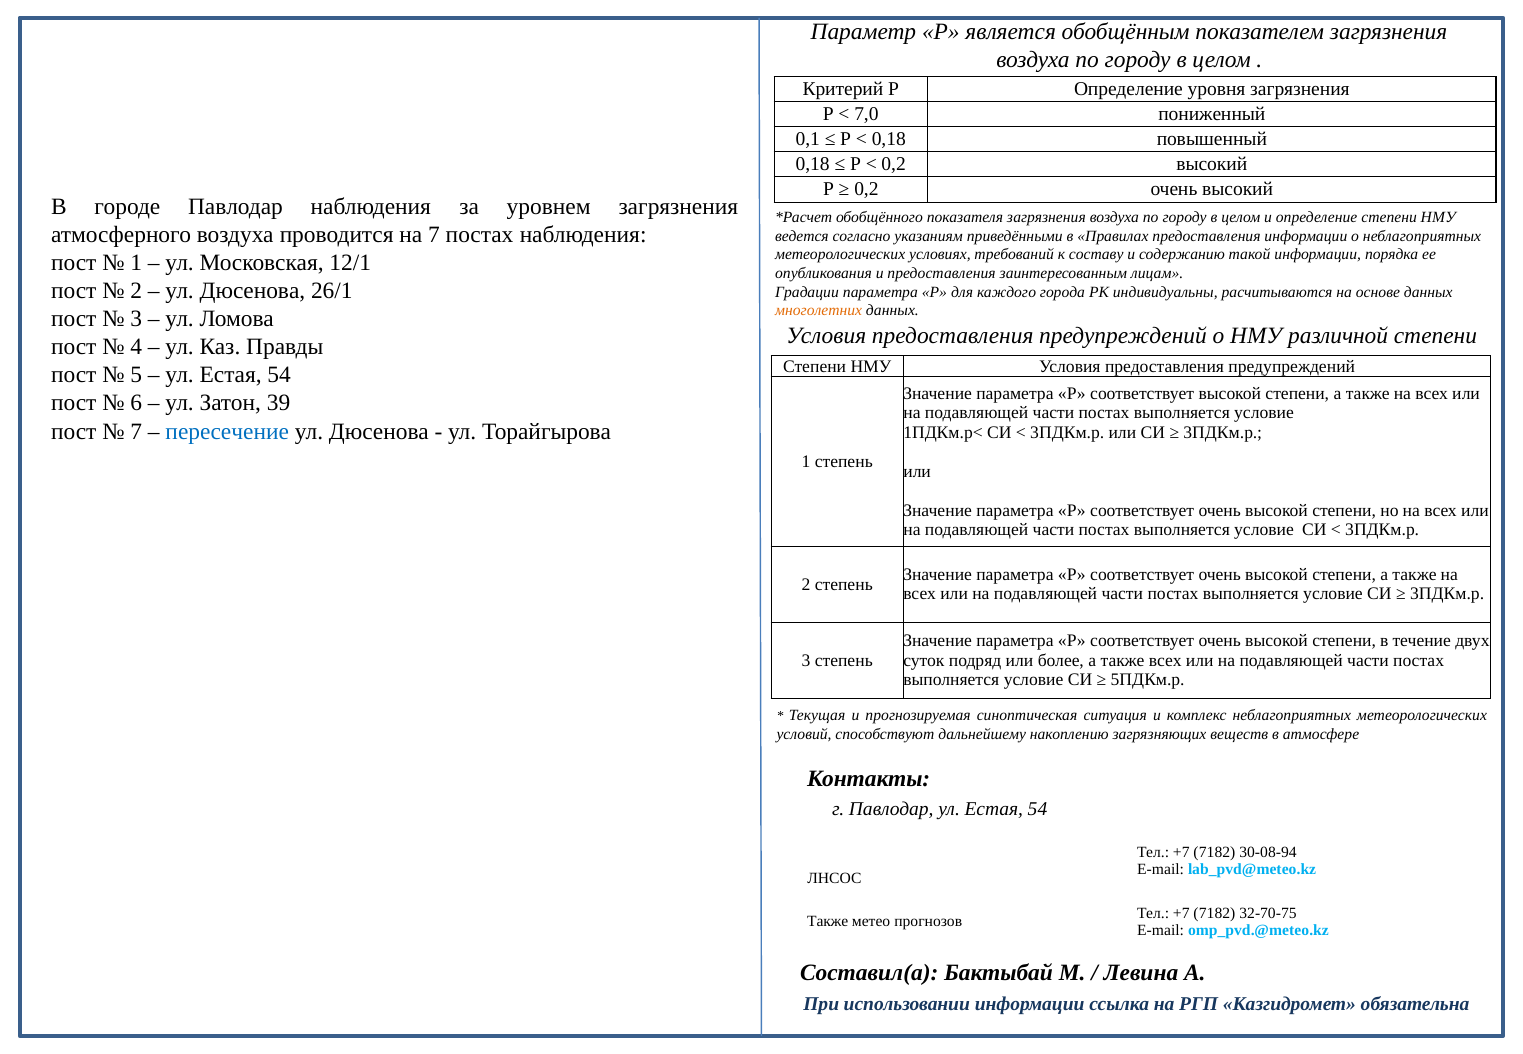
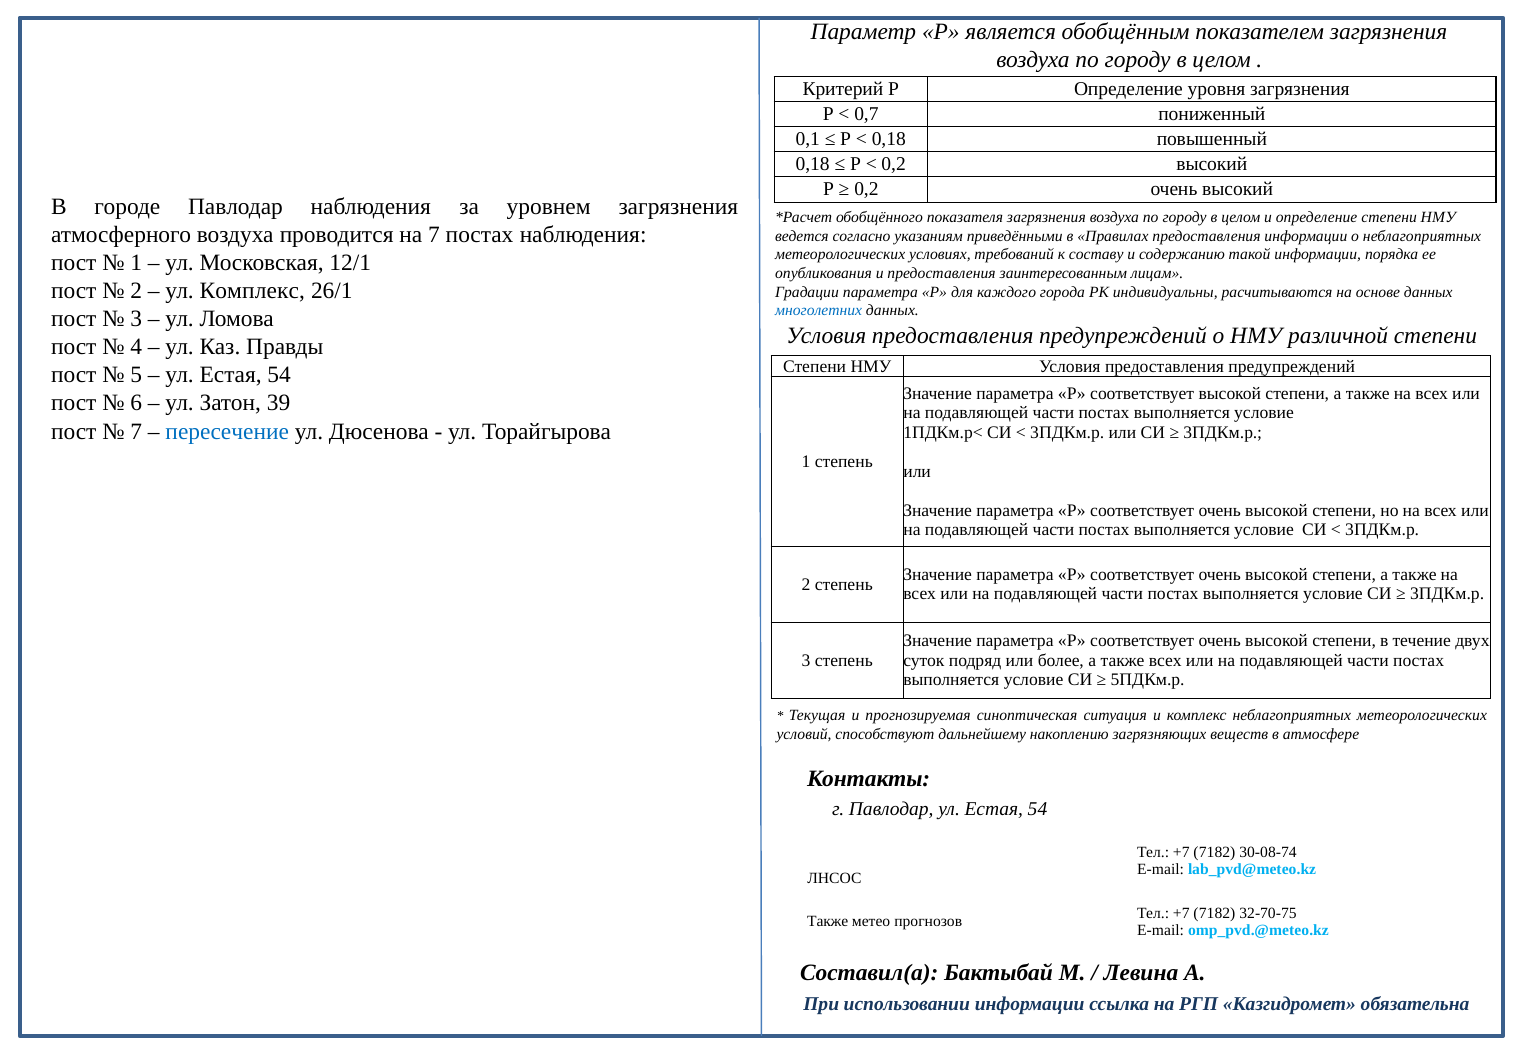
7,0: 7,0 -> 0,7 (866, 114)
Дюсенова: Дюсенова -> Комплекс (252, 291)
многолетних colour: orange -> blue (819, 311)
30-08-94: 30-08-94 -> 30-08-74 (1268, 853)
